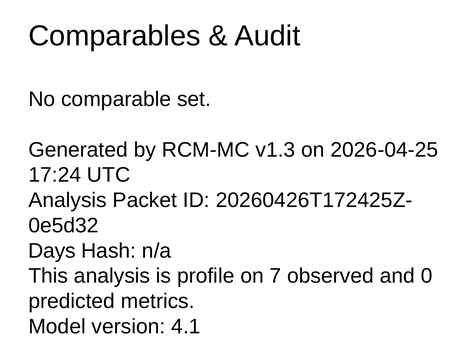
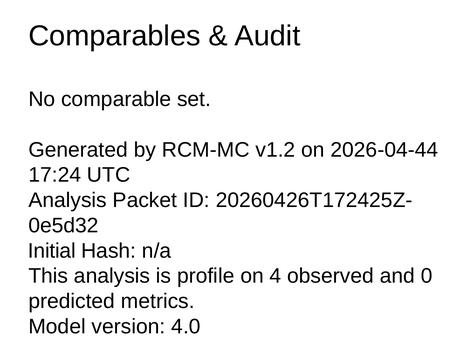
v1.3: v1.3 -> v1.2 (275, 150)
2026-04-25: 2026-04-25 -> 2026-04-44 (384, 150)
Days: Days -> Initial (52, 251)
7: 7 -> 4 (275, 276)
4.1: 4.1 -> 4.0 (186, 327)
